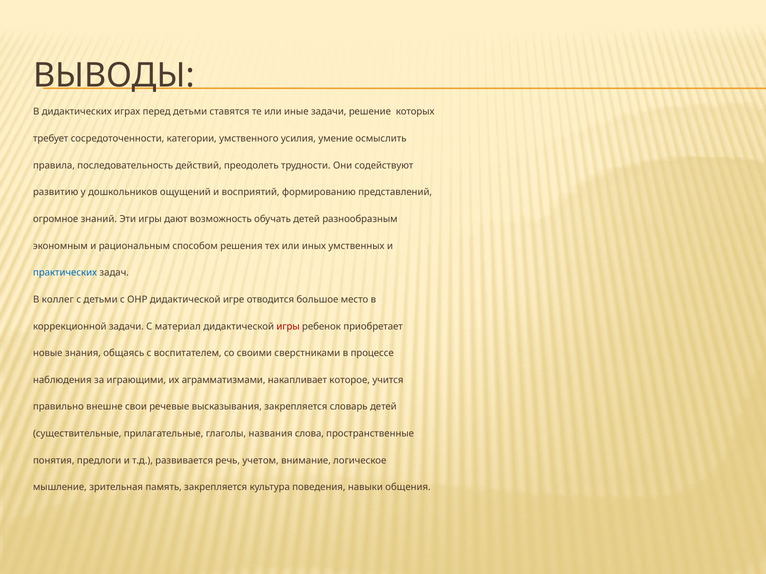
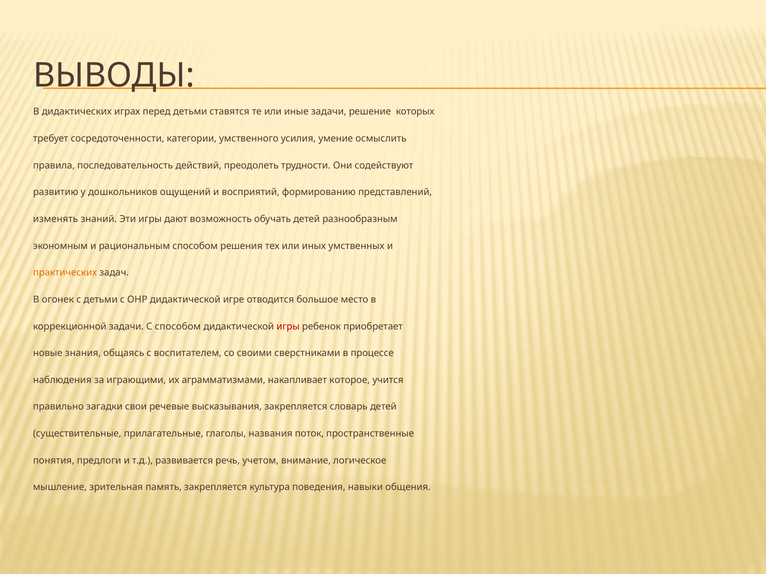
огромное: огромное -> изменять (56, 219)
практических colour: blue -> orange (65, 273)
коллег: коллег -> огонек (58, 300)
С материал: материал -> способом (178, 327)
внешне: внешне -> загадки (104, 407)
слова: слова -> поток (309, 434)
